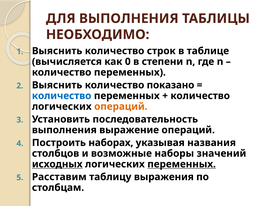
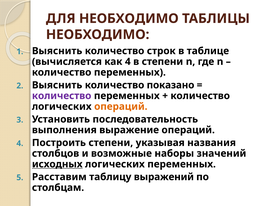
ДЛЯ ВЫПОЛНЕНИЯ: ВЫПОЛНЕНИЯ -> НЕОБХОДИМО (129, 19)
как 0: 0 -> 4 (128, 62)
количество colour: blue -> purple (62, 96)
Построить наборах: наборах -> степени (111, 143)
переменных underline: present -> none (182, 164)
выражения: выражения -> выражений (164, 177)
